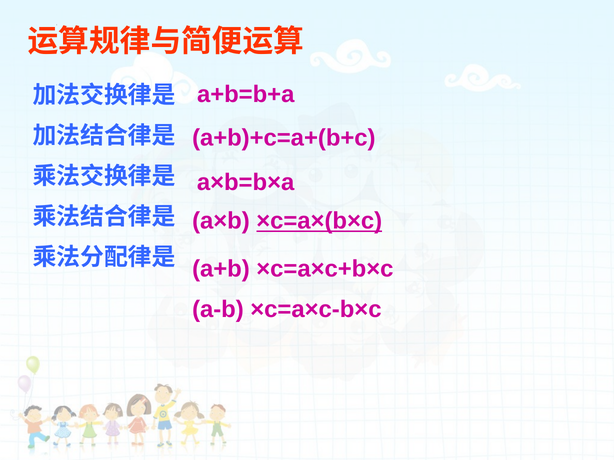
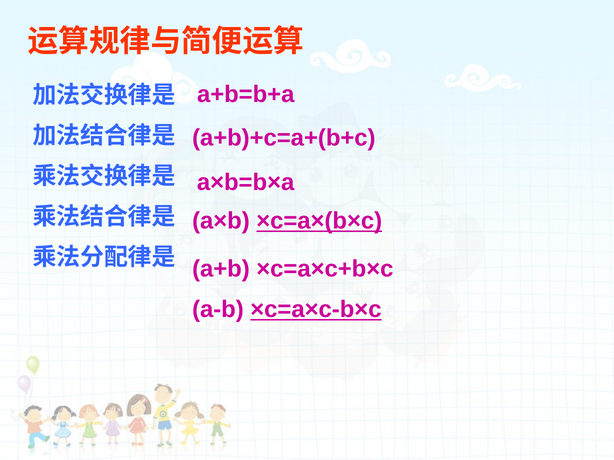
×c=a×c-b×c underline: none -> present (316, 310)
